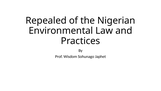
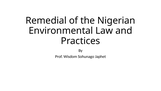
Repealed: Repealed -> Remedial (46, 20)
